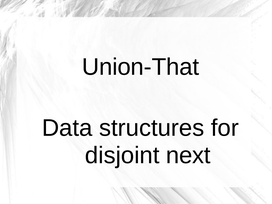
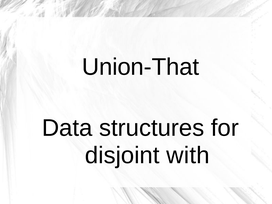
next: next -> with (188, 155)
